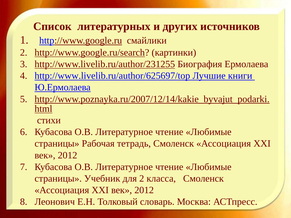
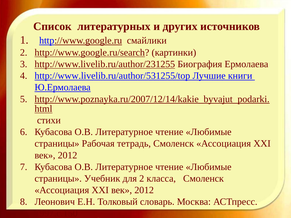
http://www.livelib.ru/author/625697/top: http://www.livelib.ru/author/625697/top -> http://www.livelib.ru/author/531255/top (112, 76)
